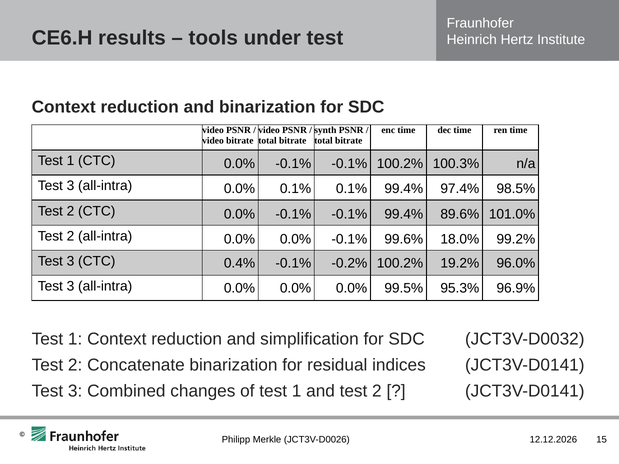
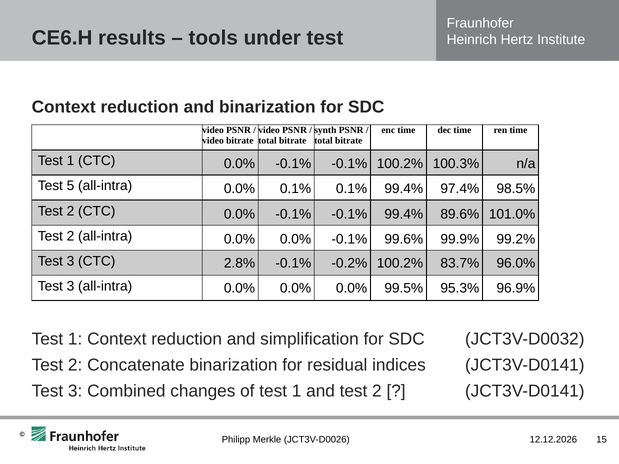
3: 3 -> 5 (70, 186)
18.0%: 18.0% -> 99.9% (460, 239)
0.4%: 0.4% -> 2.8% (239, 263)
19.2%: 19.2% -> 83.7% (460, 263)
